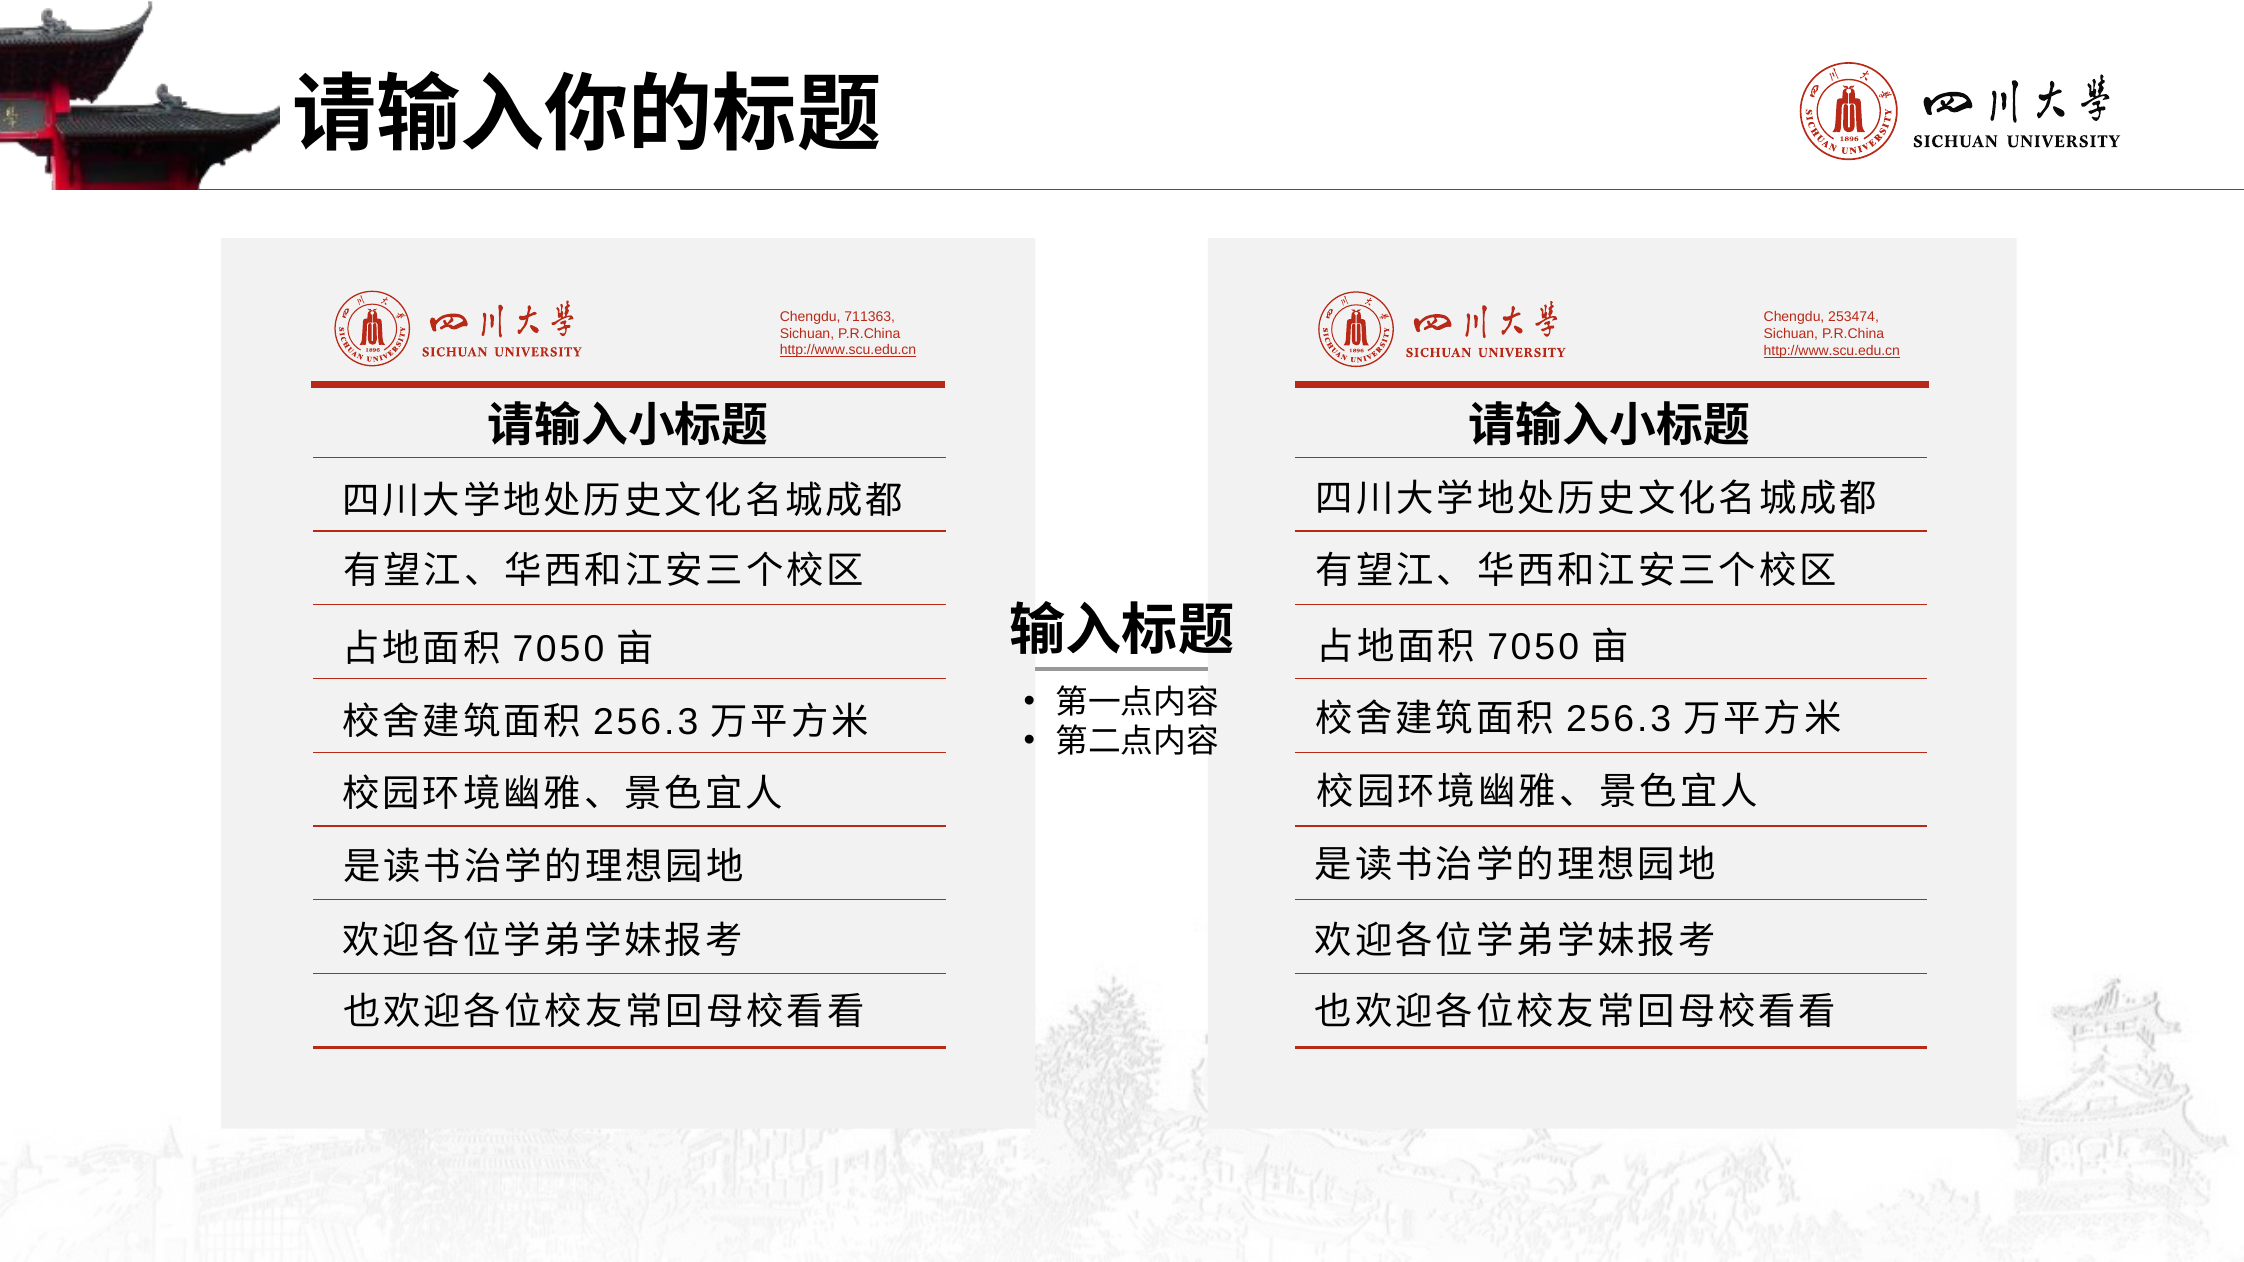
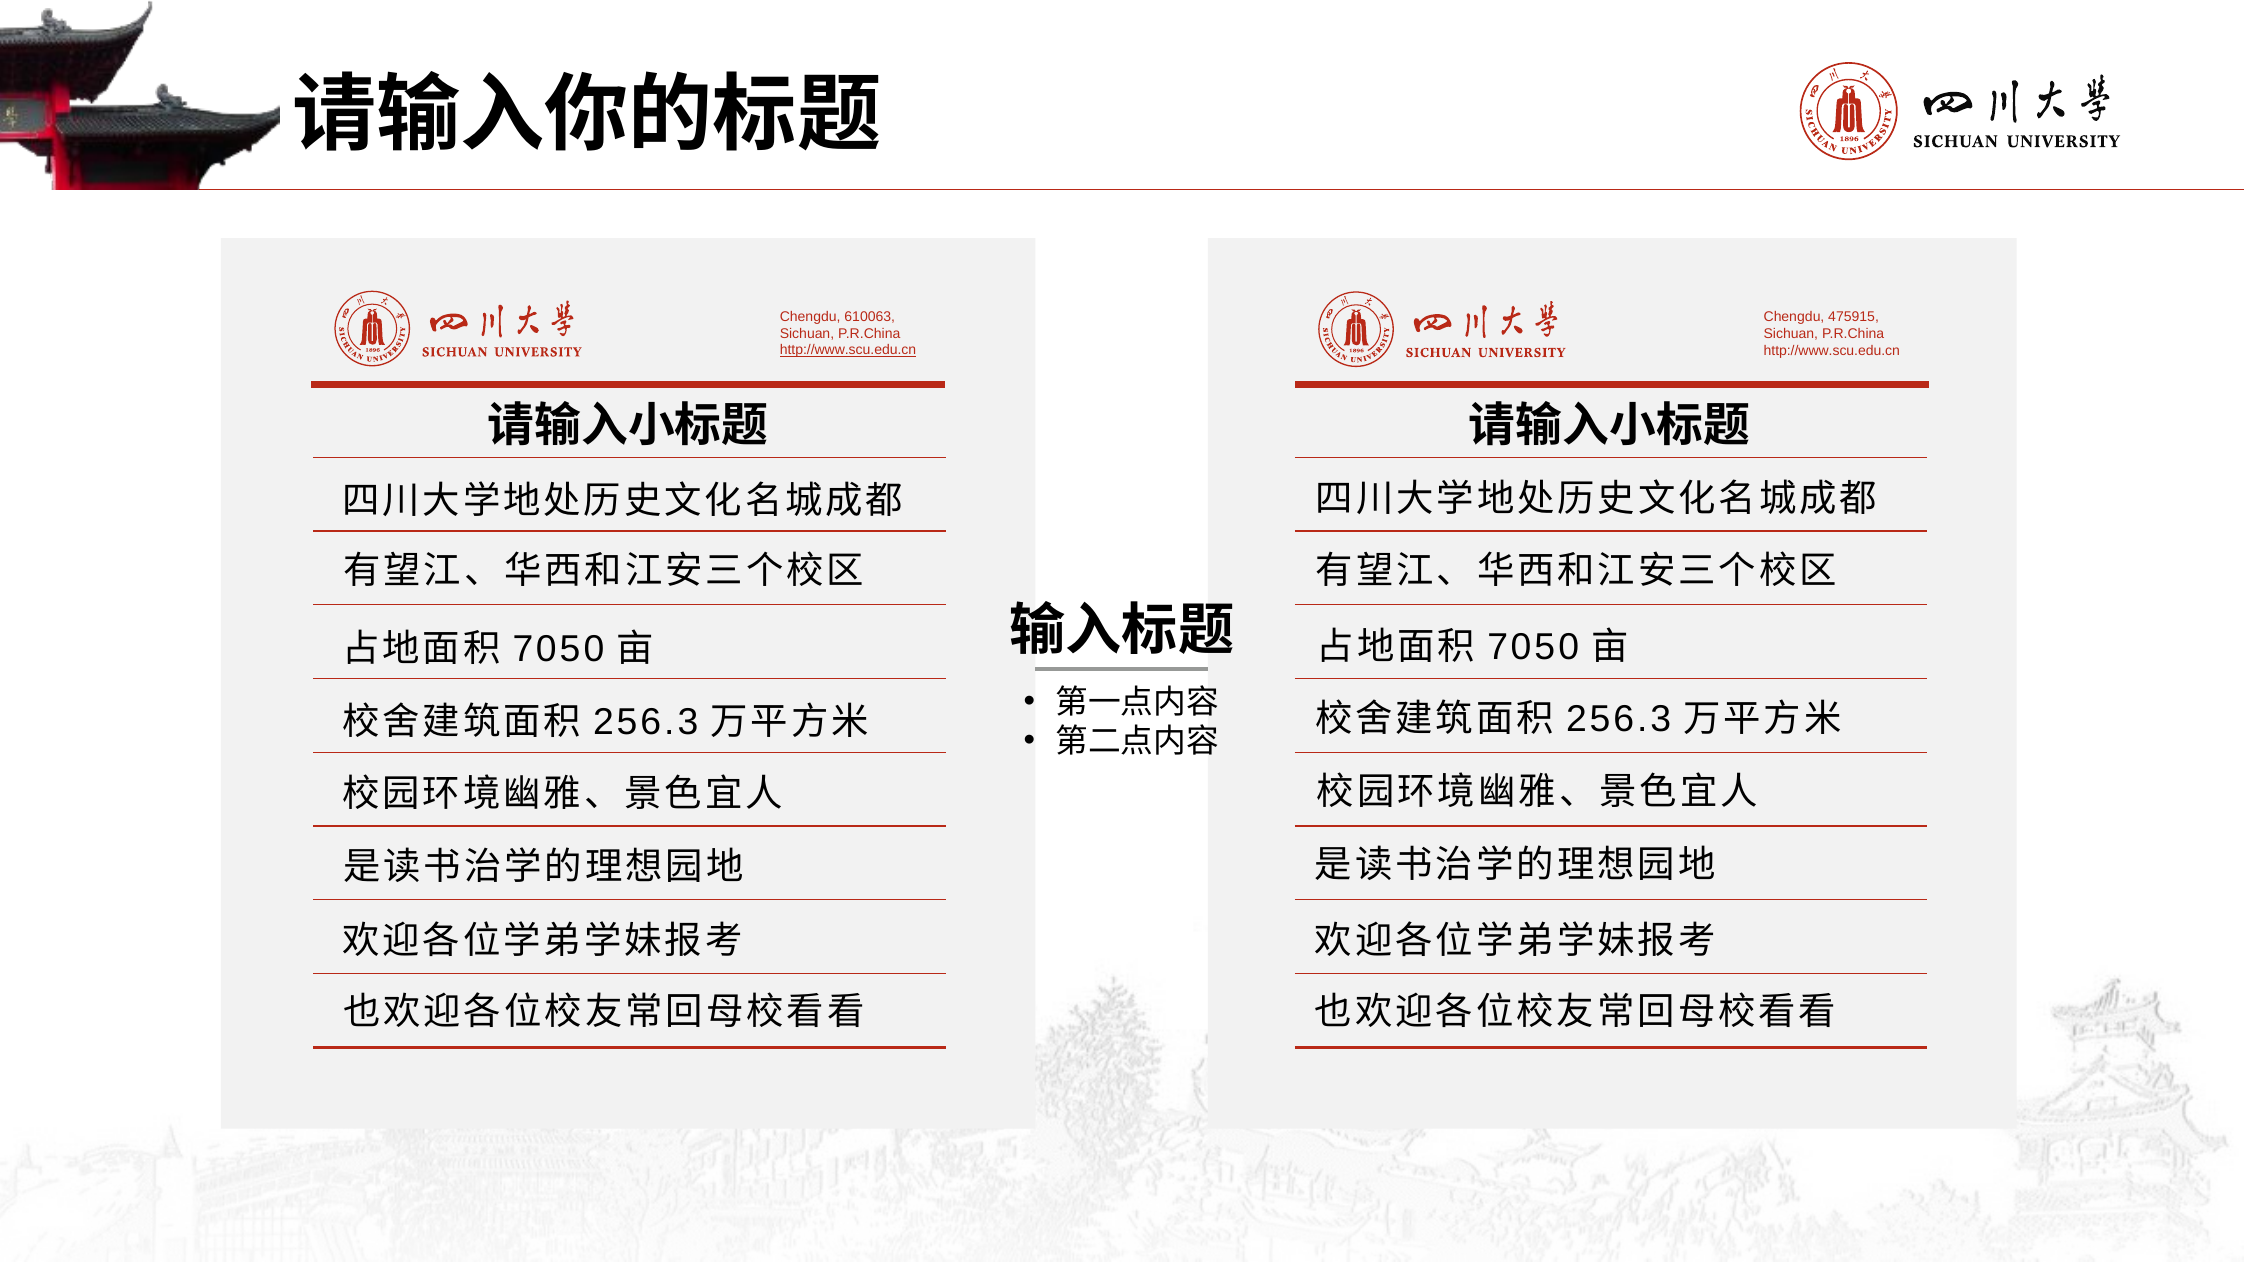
711363: 711363 -> 610063 (870, 317)
253474: 253474 -> 475915 (1854, 317)
http://www.scu.edu.cn underline: present -> none (1832, 351)
